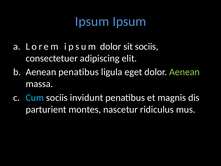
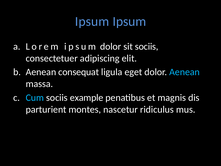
Aenean penatibus: penatibus -> consequat (79, 72)
Aenean colour: light green -> light blue (185, 72)
invidunt: invidunt -> example (87, 97)
